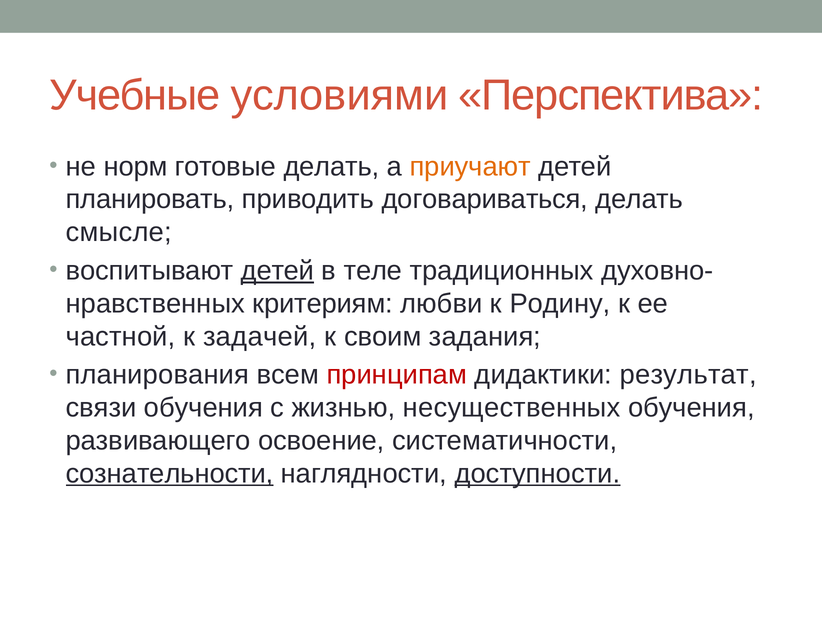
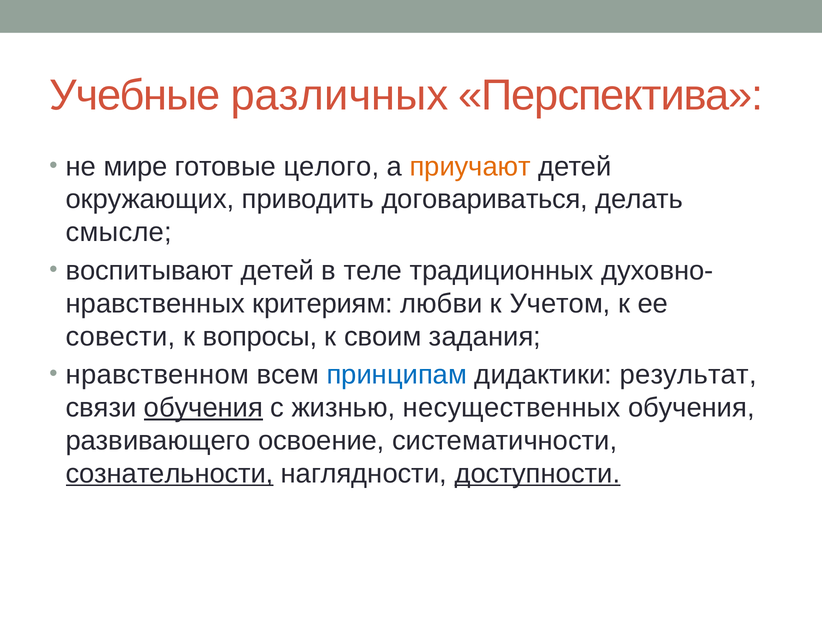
условиями: условиями -> различных (339, 96)
норм: норм -> мире (136, 166)
готовые делать: делать -> целого (331, 166)
планировать: планировать -> окружающих (150, 199)
детей underline: present -> none (277, 270)
Родину: Родину -> Учетом (560, 303)
частной: частной -> совести (121, 336)
задачей: задачей -> вопросы (260, 336)
планирования: планирования -> нравственном (157, 375)
принципам colour: red -> blue (397, 375)
обучения underline: none -> present (203, 407)
